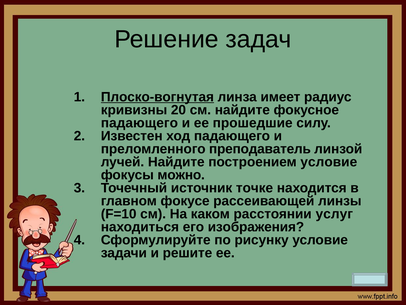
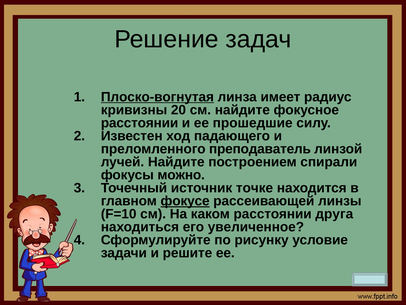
падающего: падающего -> расстоянии (140, 123)
построением условие: условие -> спирали (329, 162)
фокусе underline: none -> present (185, 201)
услуг: услуг -> друга (334, 214)
изображения: изображения -> увеличенное (256, 227)
